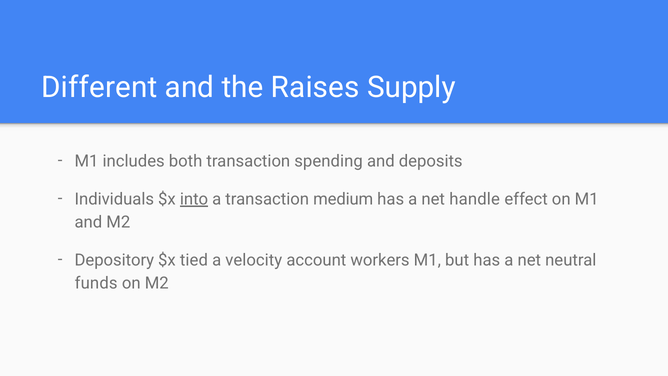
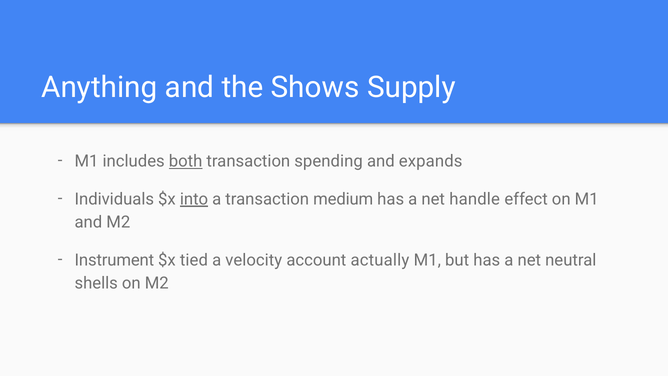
Different: Different -> Anything (99, 88)
Raises: Raises -> Shows (315, 88)
both underline: none -> present (186, 161)
deposits: deposits -> expands (431, 161)
Depository: Depository -> Instrument (114, 260)
workers: workers -> actually (380, 260)
funds: funds -> shells (96, 283)
